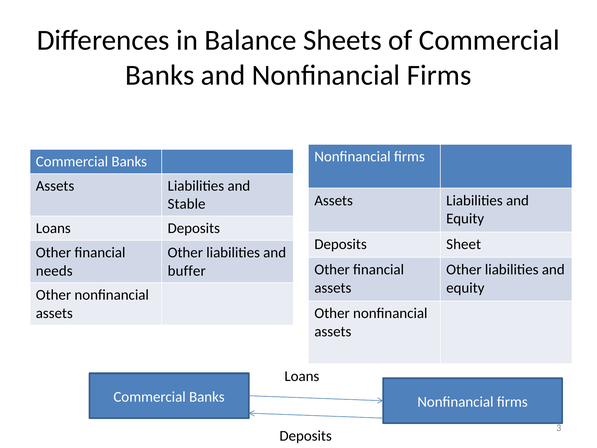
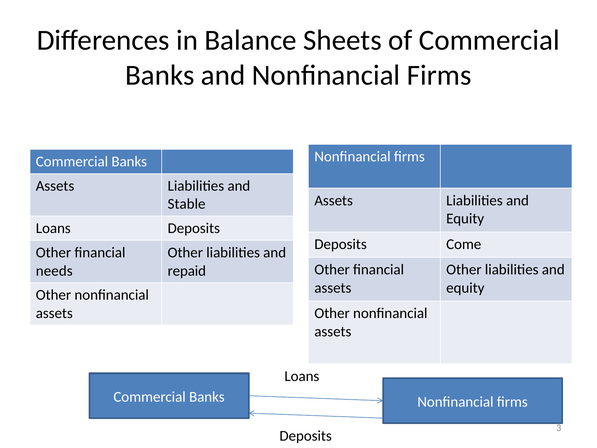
Sheet: Sheet -> Come (464, 244)
buffer: buffer -> repaid (187, 271)
